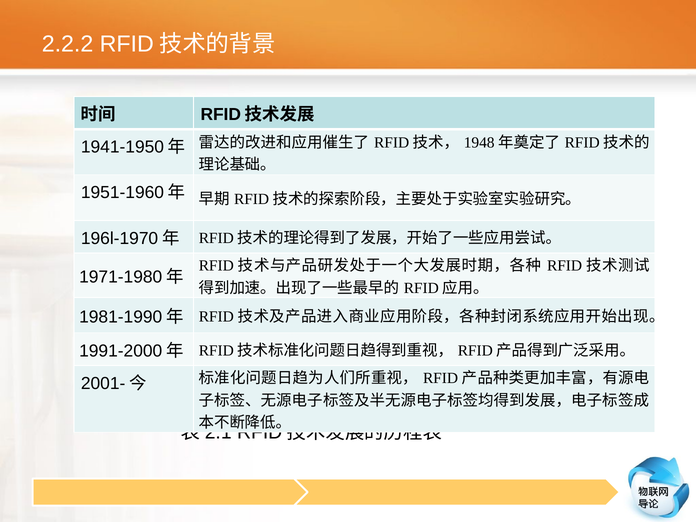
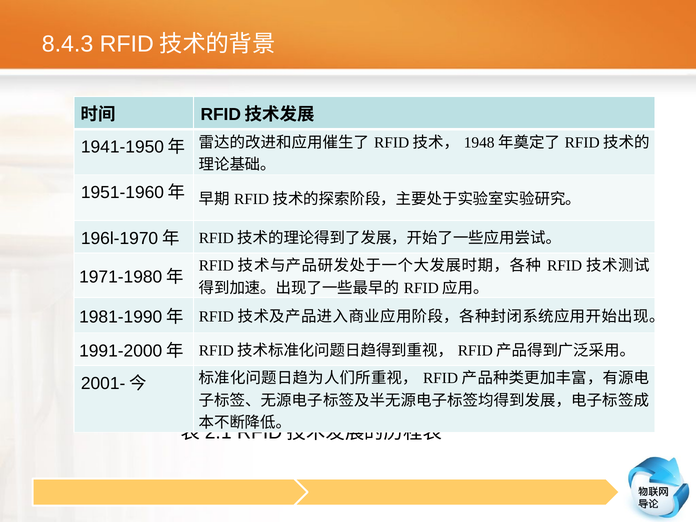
2.2.2: 2.2.2 -> 8.4.3 (68, 44)
